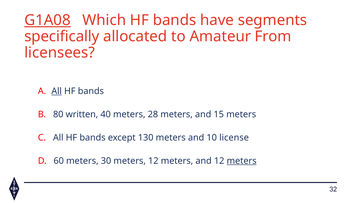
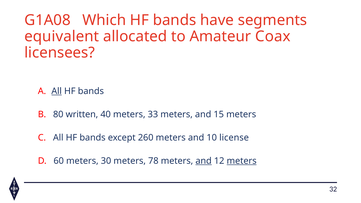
G1A08 underline: present -> none (48, 20)
specifically: specifically -> equivalent (62, 37)
From: From -> Coax (273, 37)
28: 28 -> 33 (153, 114)
130: 130 -> 260 (146, 138)
meters 12: 12 -> 78 (153, 161)
and underline: none -> present (204, 161)
